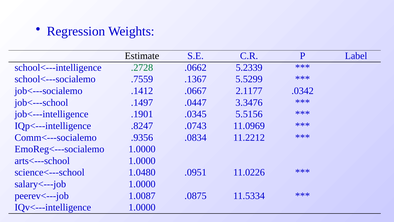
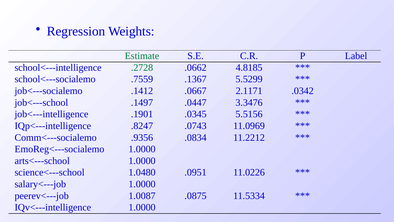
Estimate colour: black -> green (142, 56)
5.2339: 5.2339 -> 4.8185 (249, 67)
2.1177: 2.1177 -> 2.1171 (249, 91)
